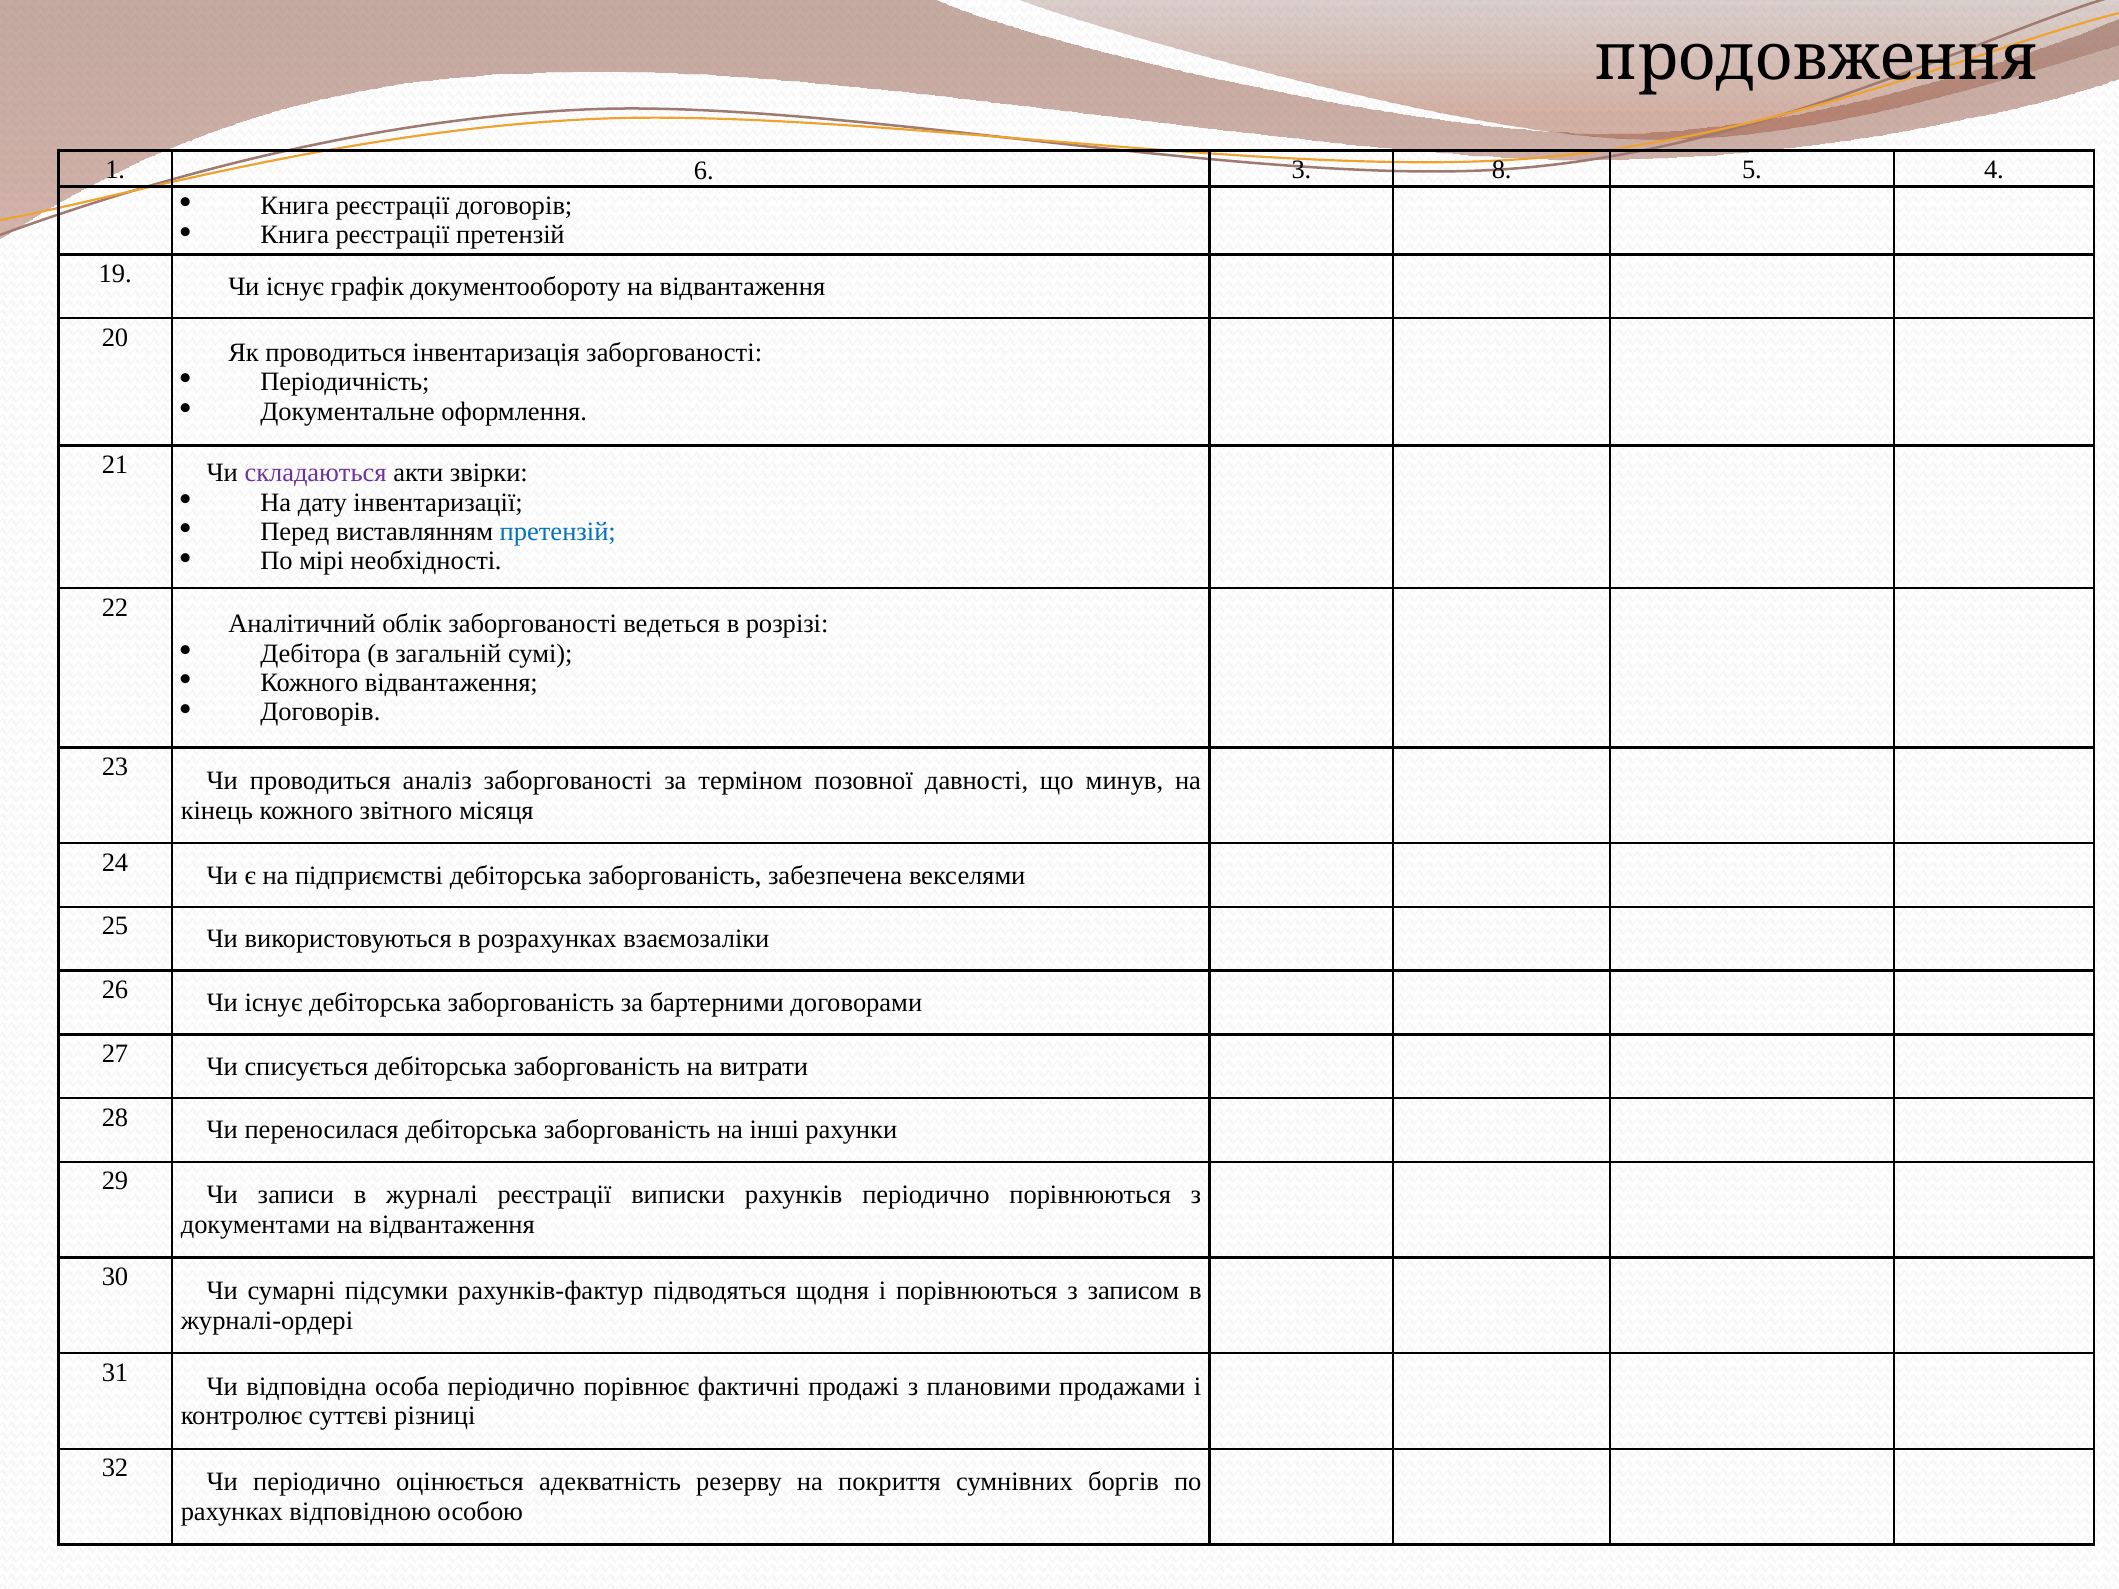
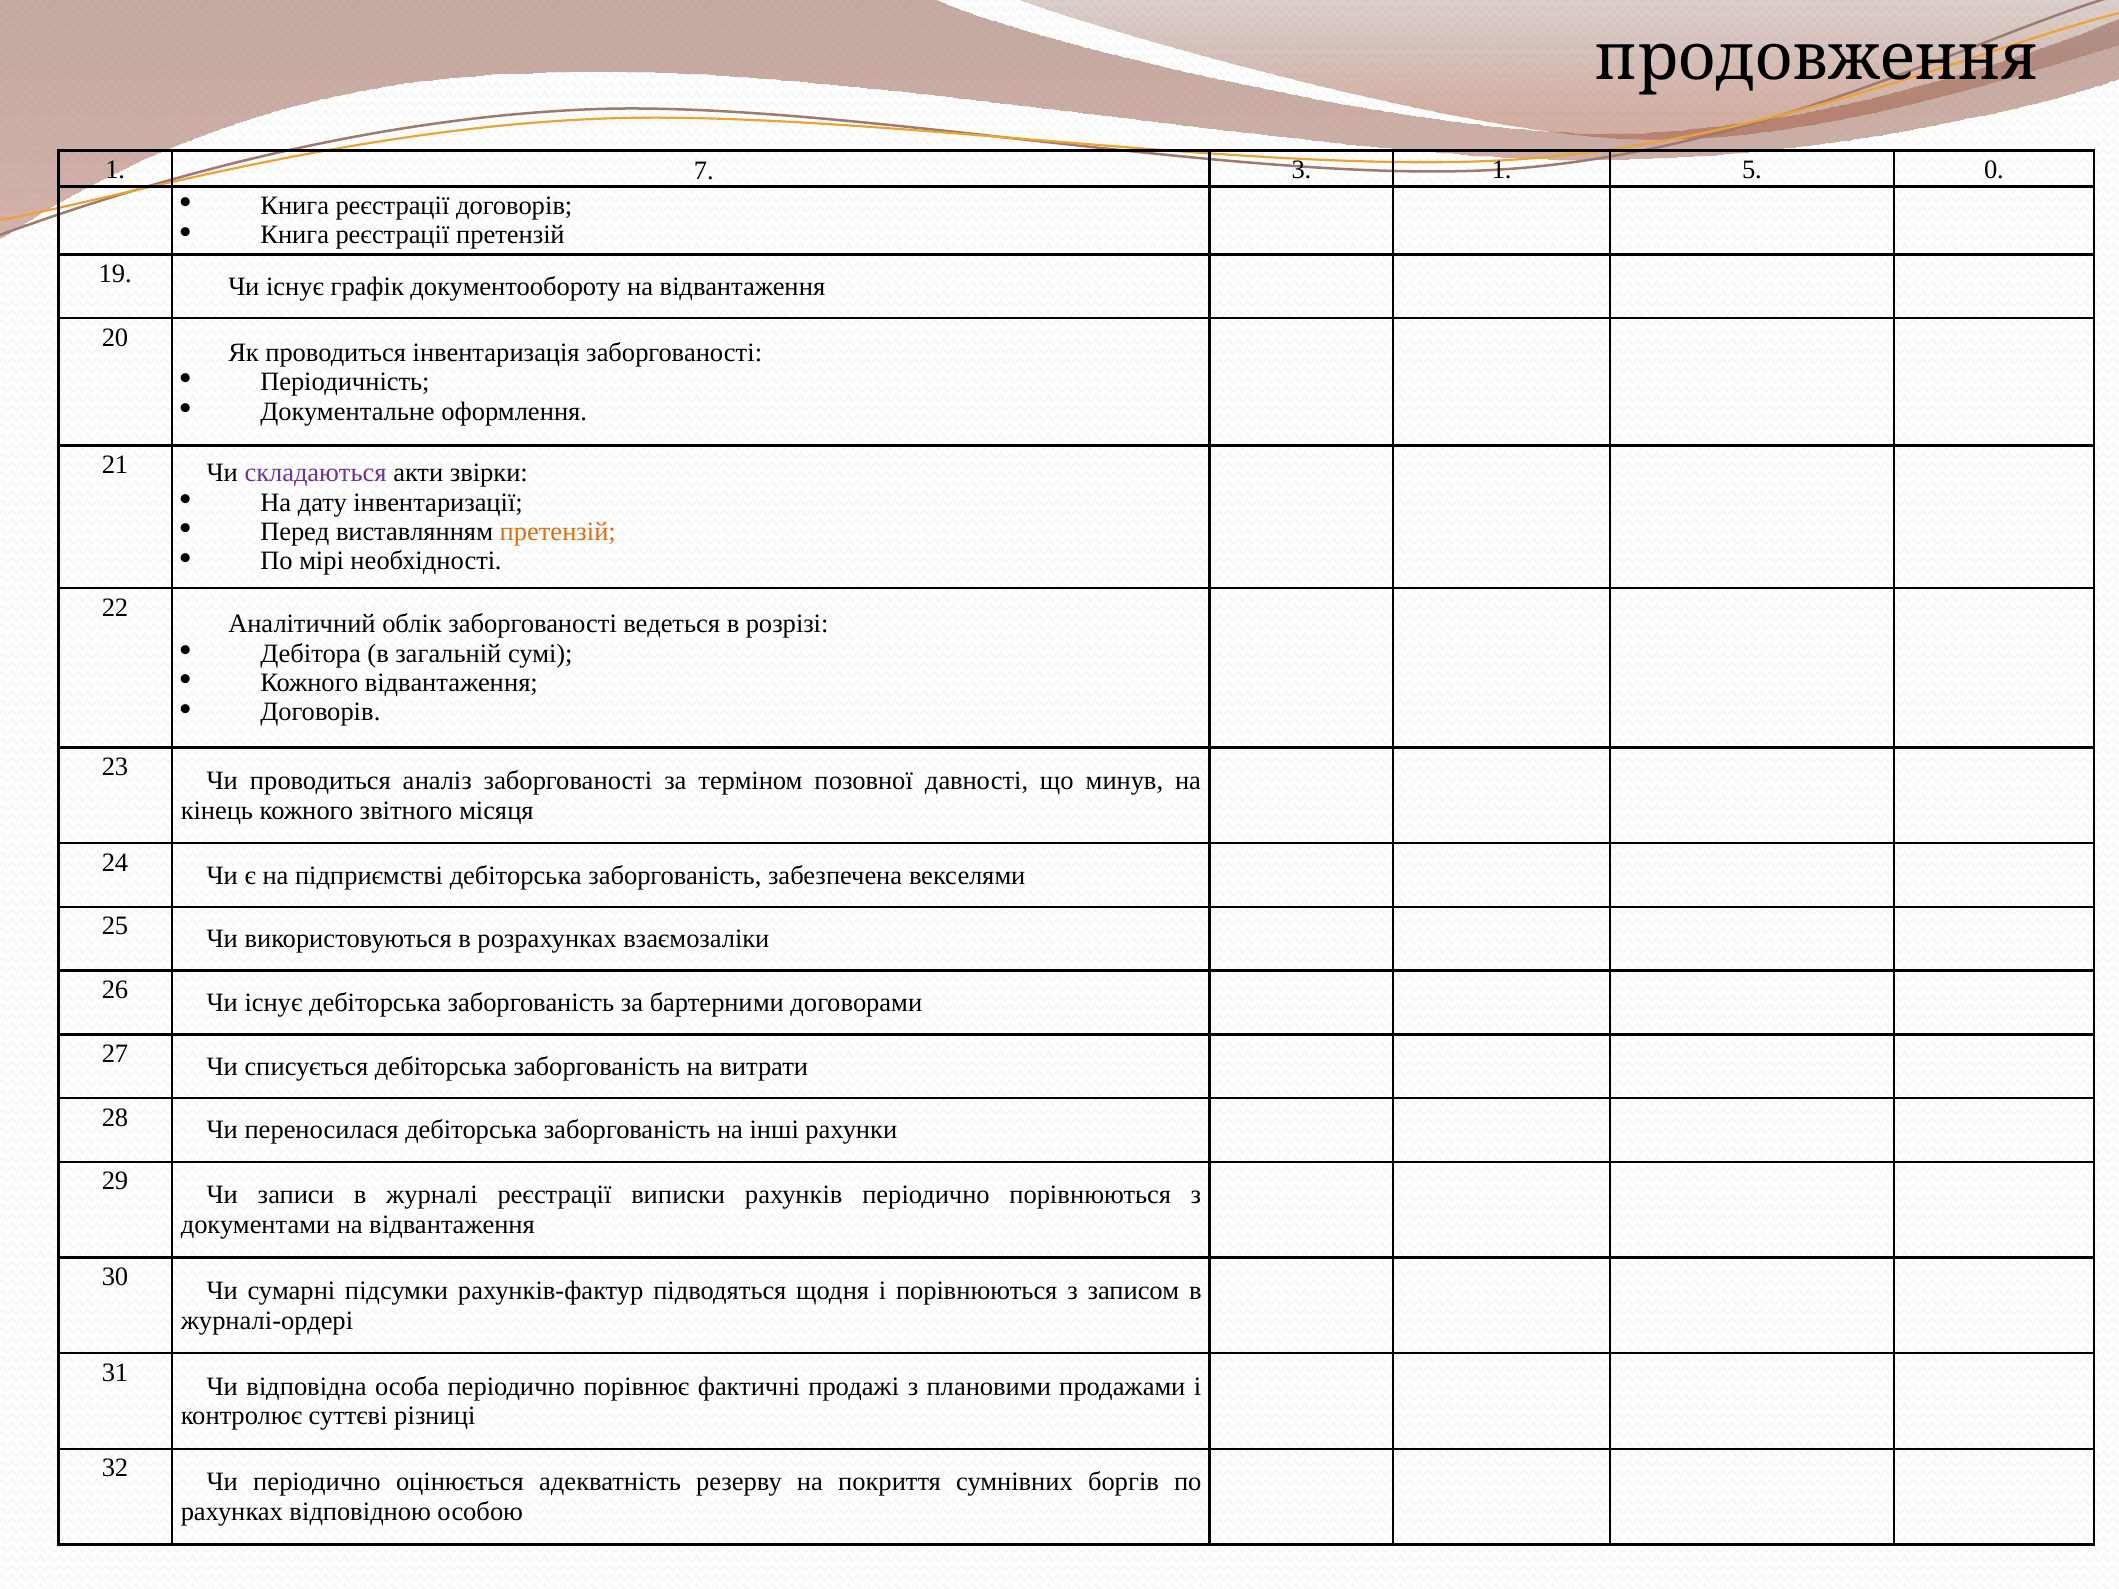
6: 6 -> 7 (704, 171)
3 8: 8 -> 1 (1502, 170)
4: 4 -> 0 (1994, 170)
претензій colour: blue -> orange (558, 532)
